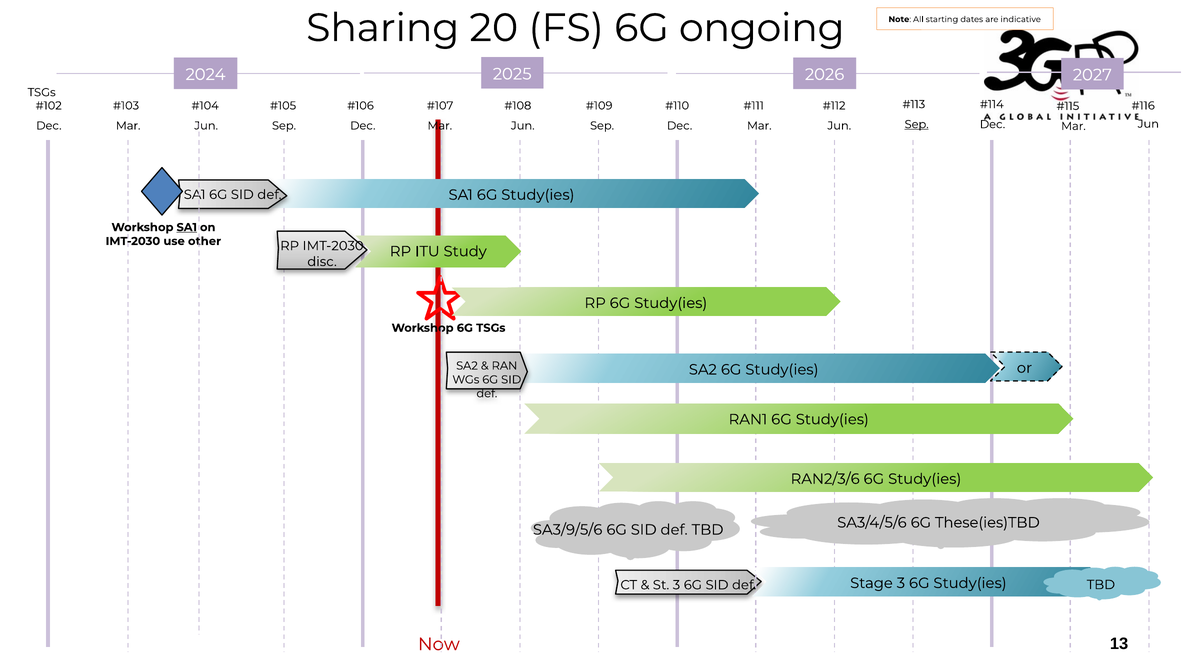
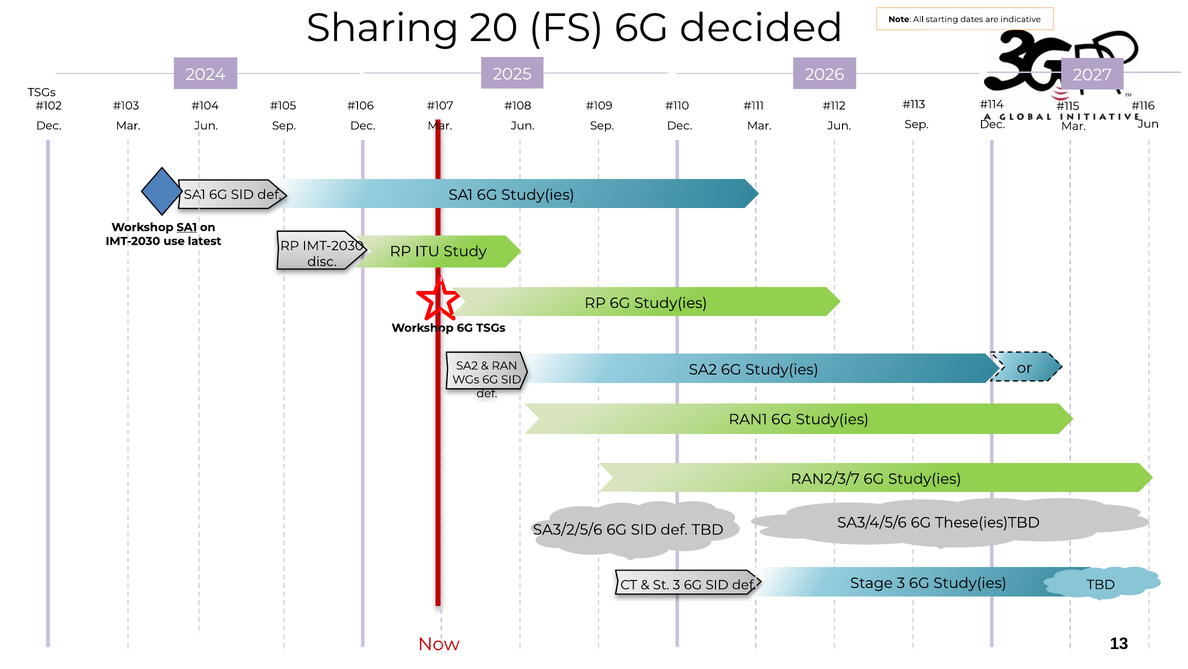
ongoing: ongoing -> decided (761, 28)
Sep underline: present -> none (917, 124)
other: other -> latest (205, 241)
RAN2/3/6: RAN2/3/6 -> RAN2/3/7 (825, 478)
SA3/9/5/6: SA3/9/5/6 -> SA3/2/5/6 (568, 529)
